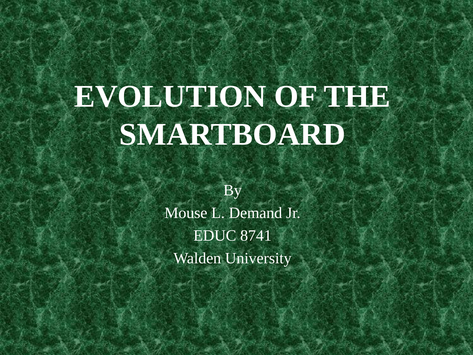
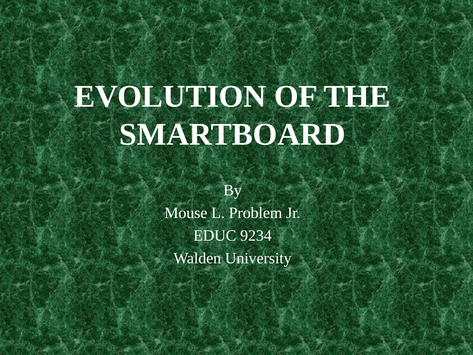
Demand: Demand -> Problem (255, 213)
8741: 8741 -> 9234 (256, 236)
